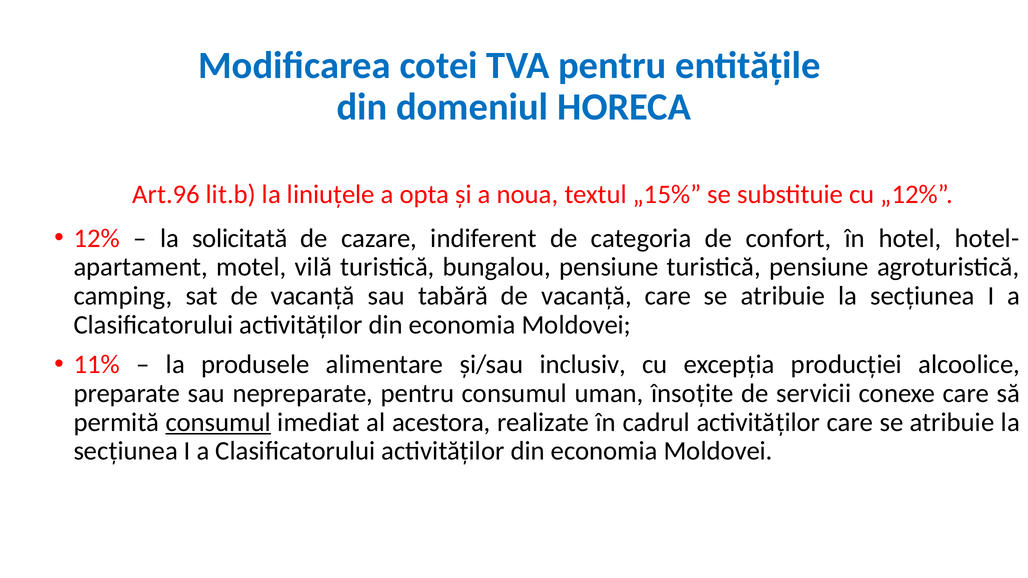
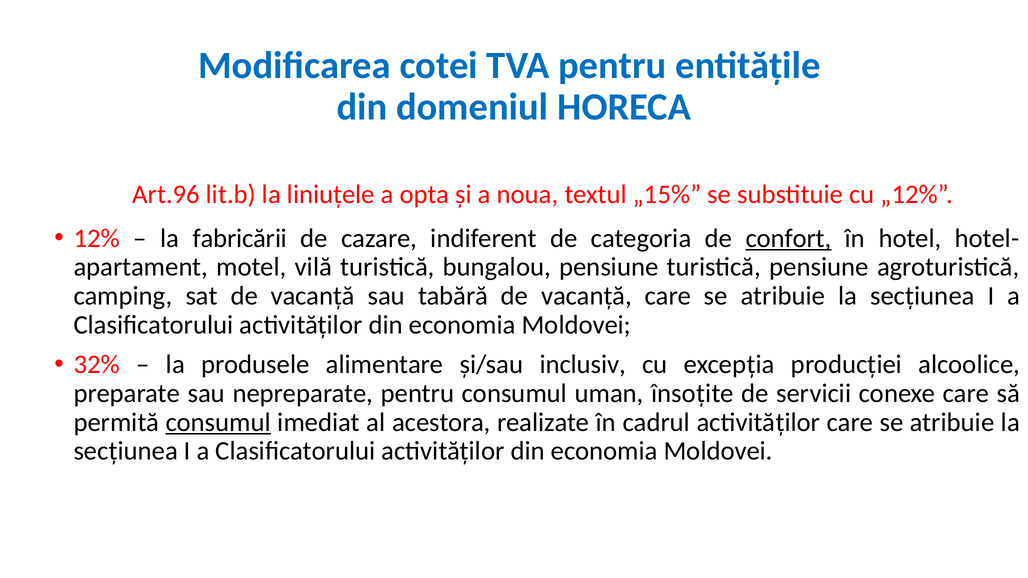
solicitată: solicitată -> fabricării (240, 238)
confort underline: none -> present (789, 238)
11%: 11% -> 32% (97, 365)
